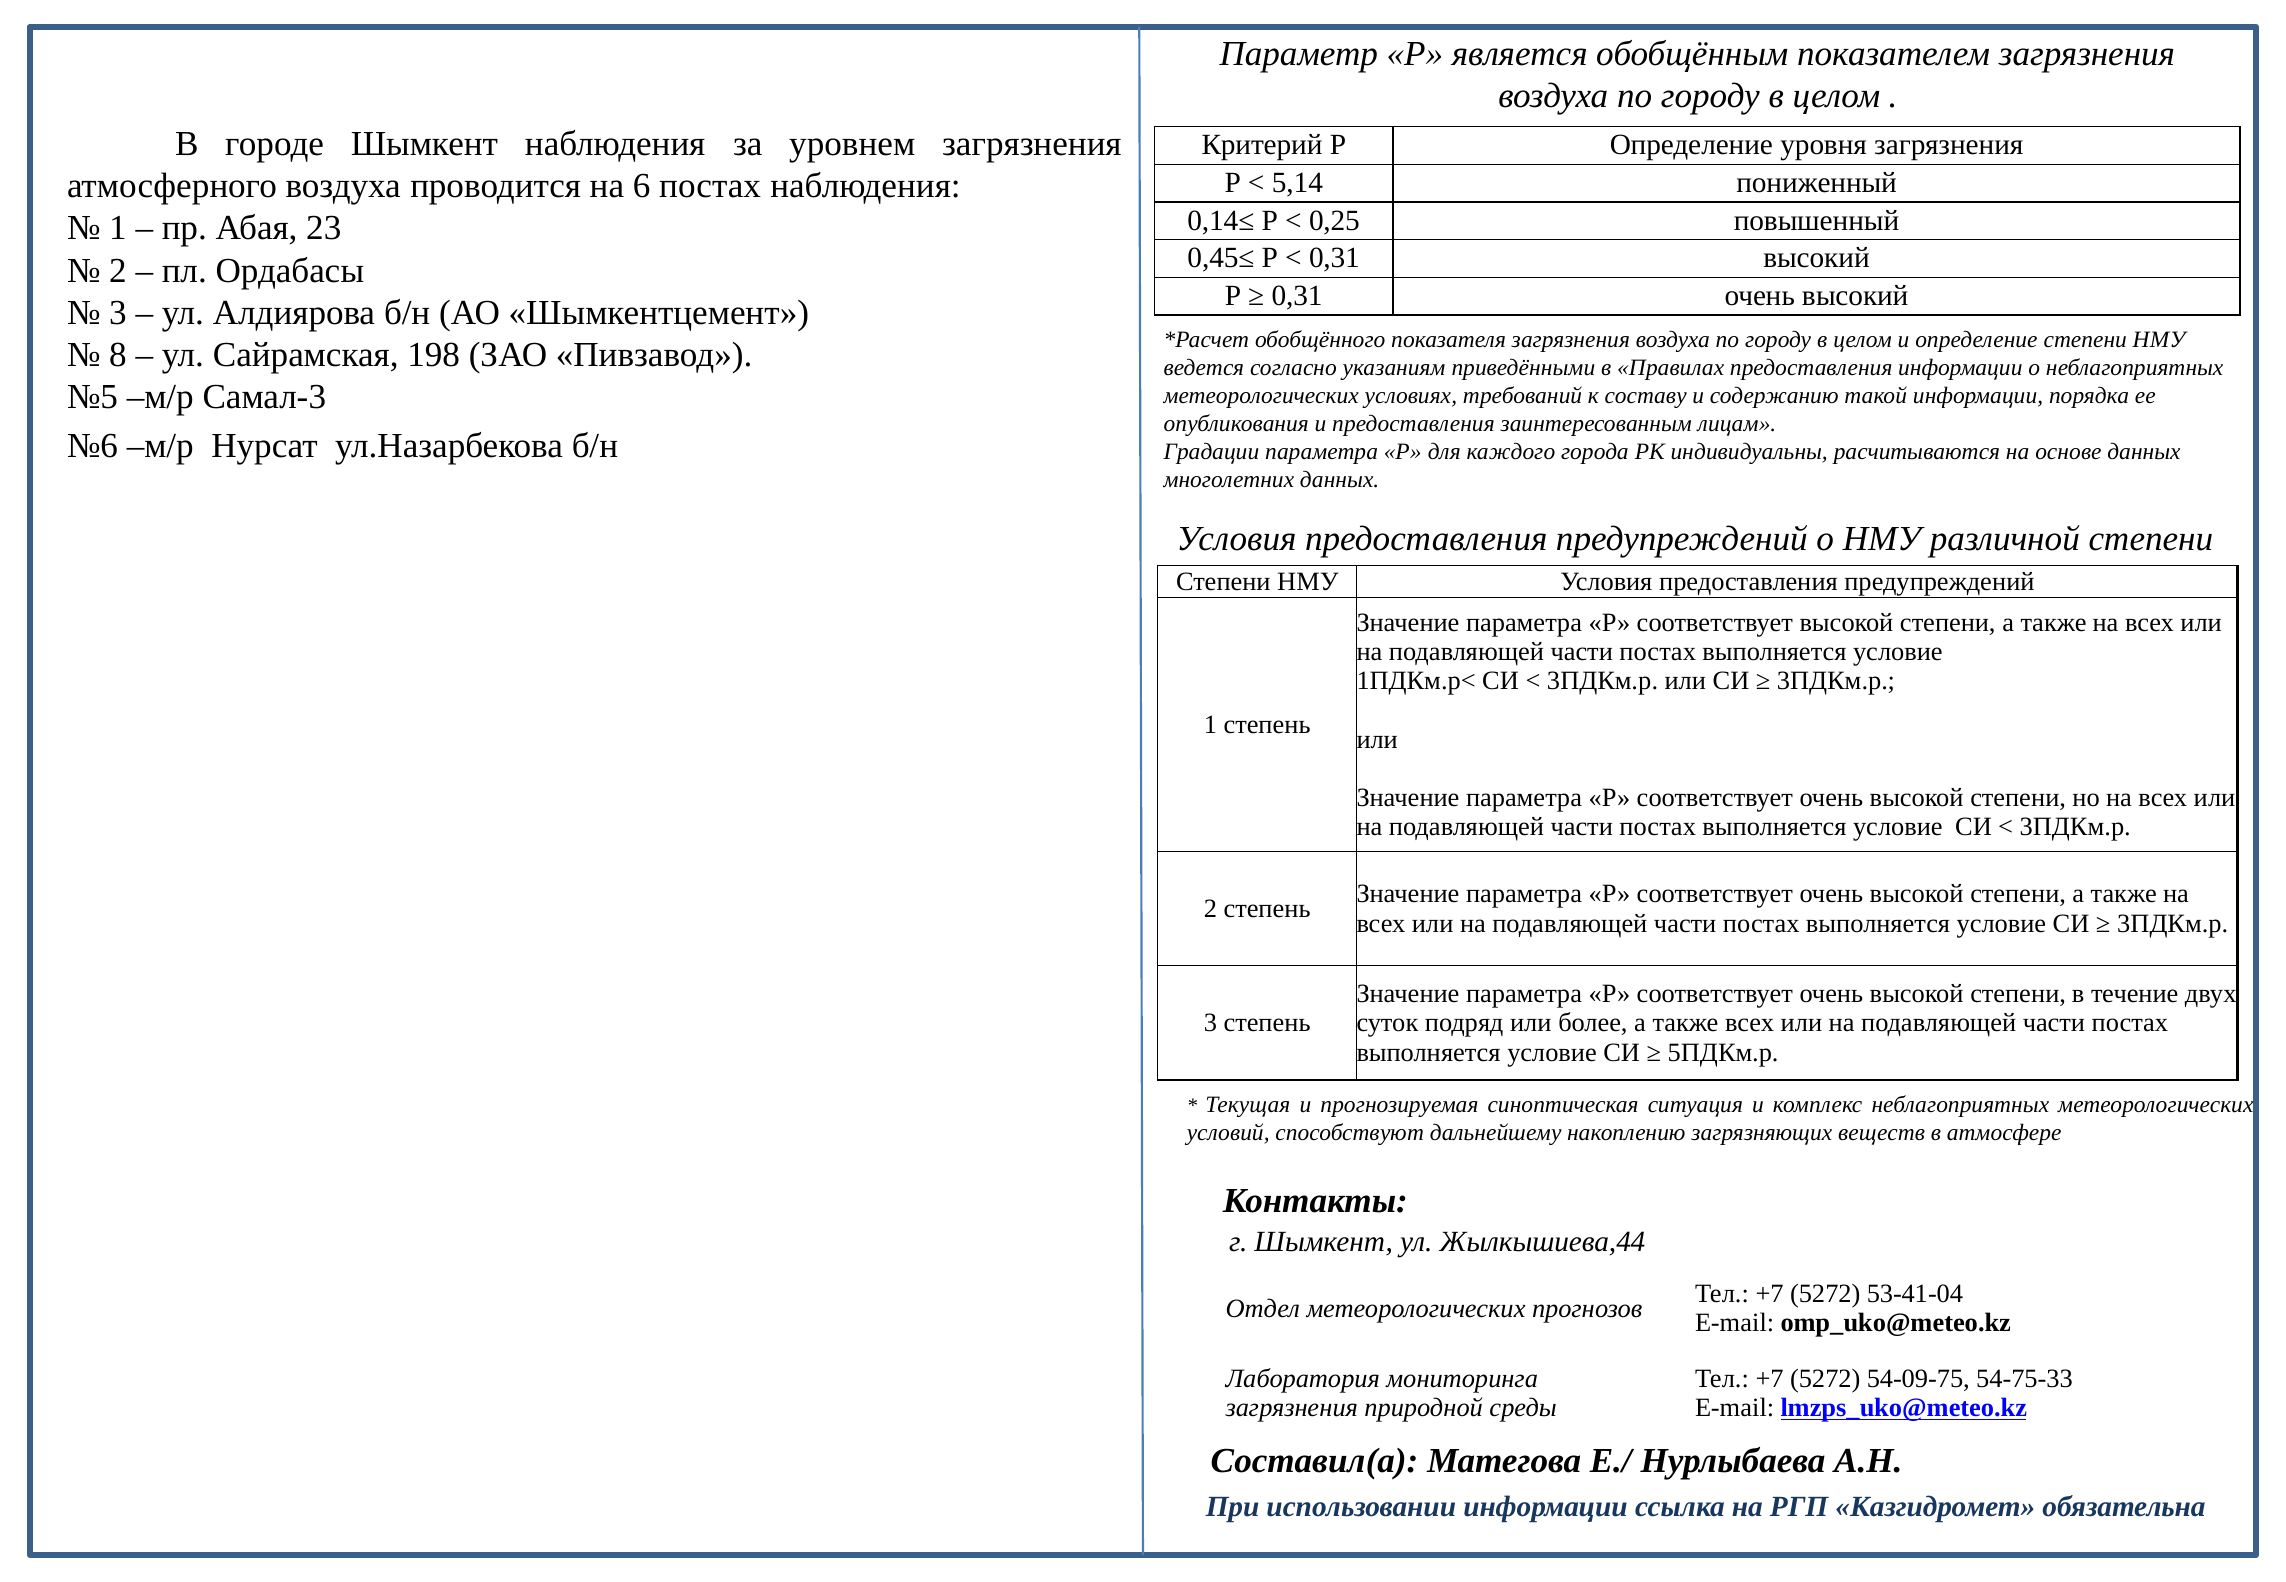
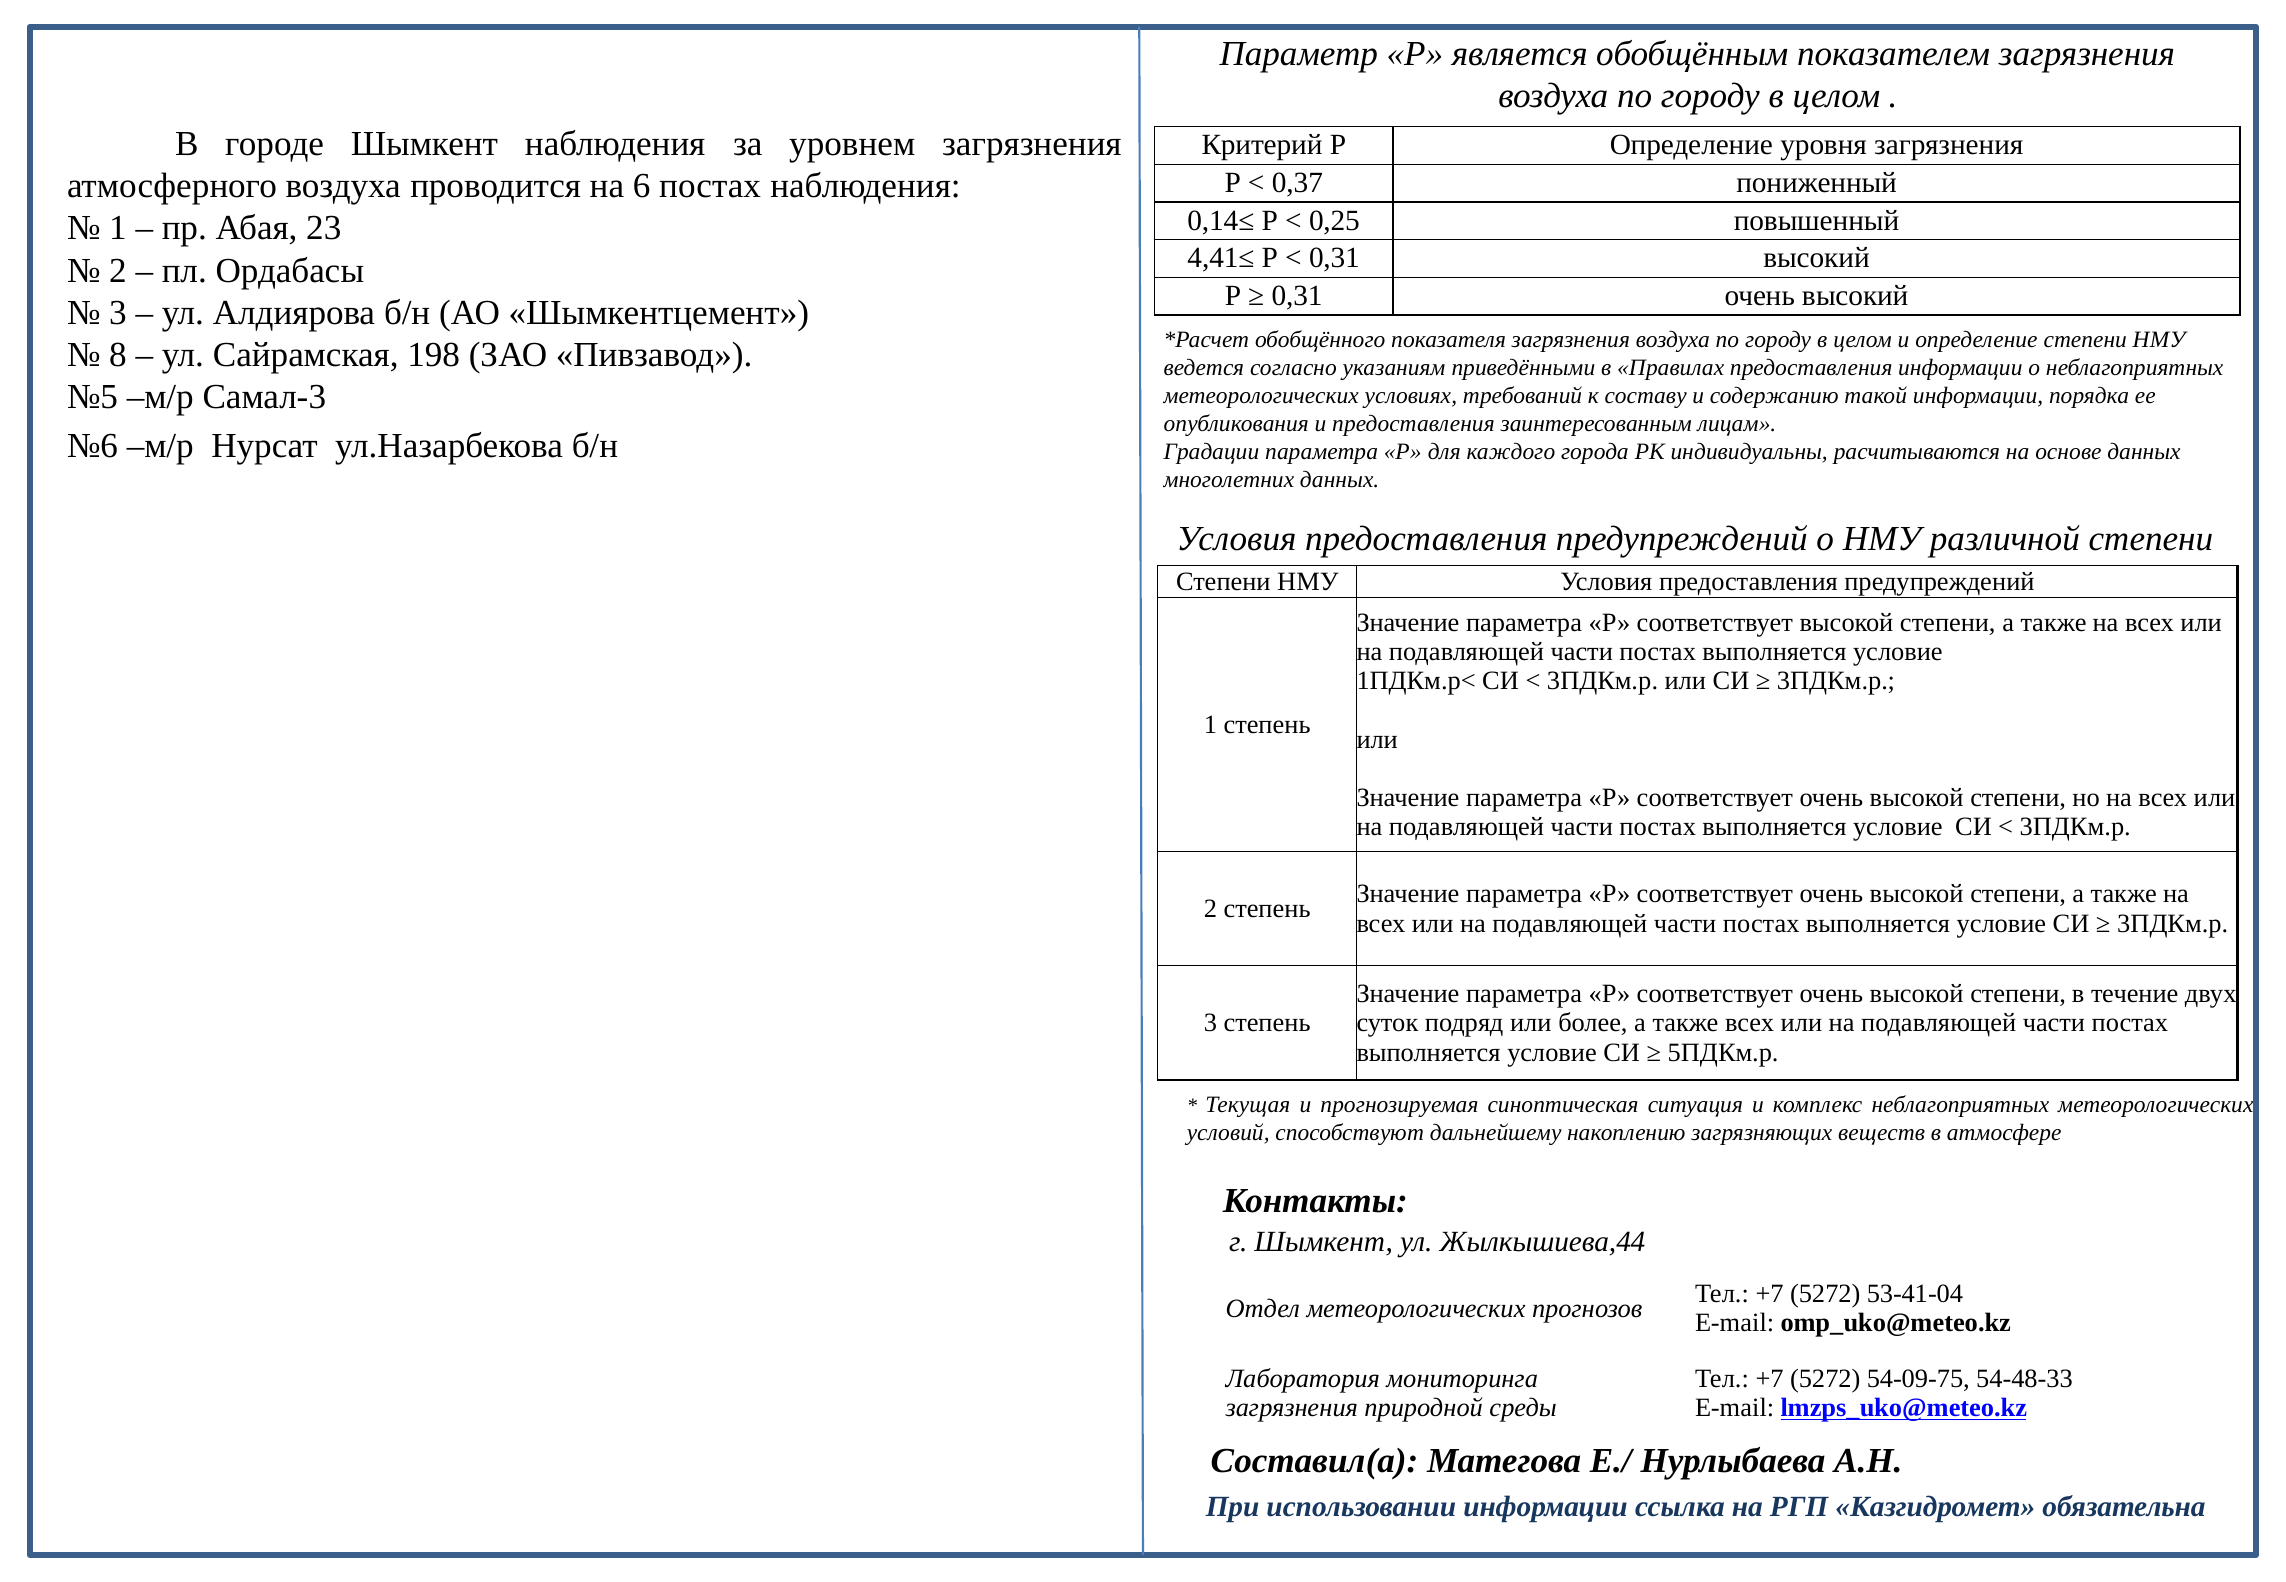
5,14: 5,14 -> 0,37 (1297, 183)
0,45≤: 0,45≤ -> 4,41≤ (1221, 258)
54-75-33: 54-75-33 -> 54-48-33 (2025, 1379)
